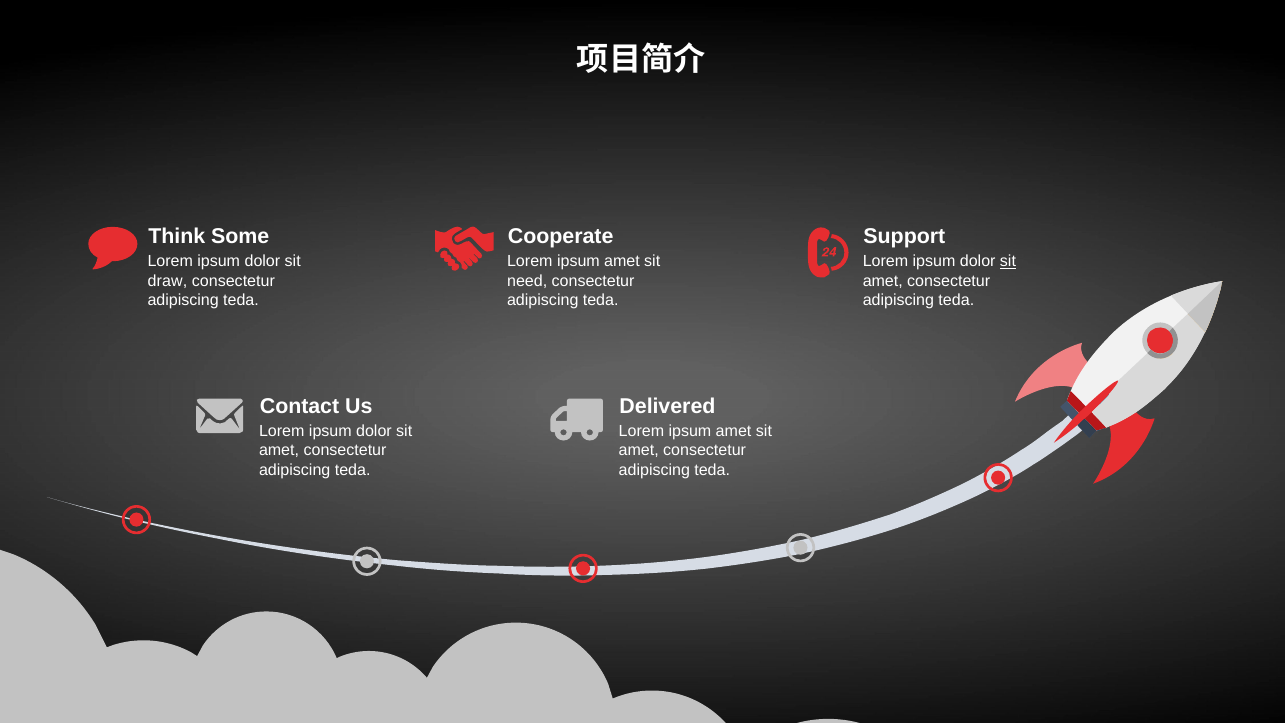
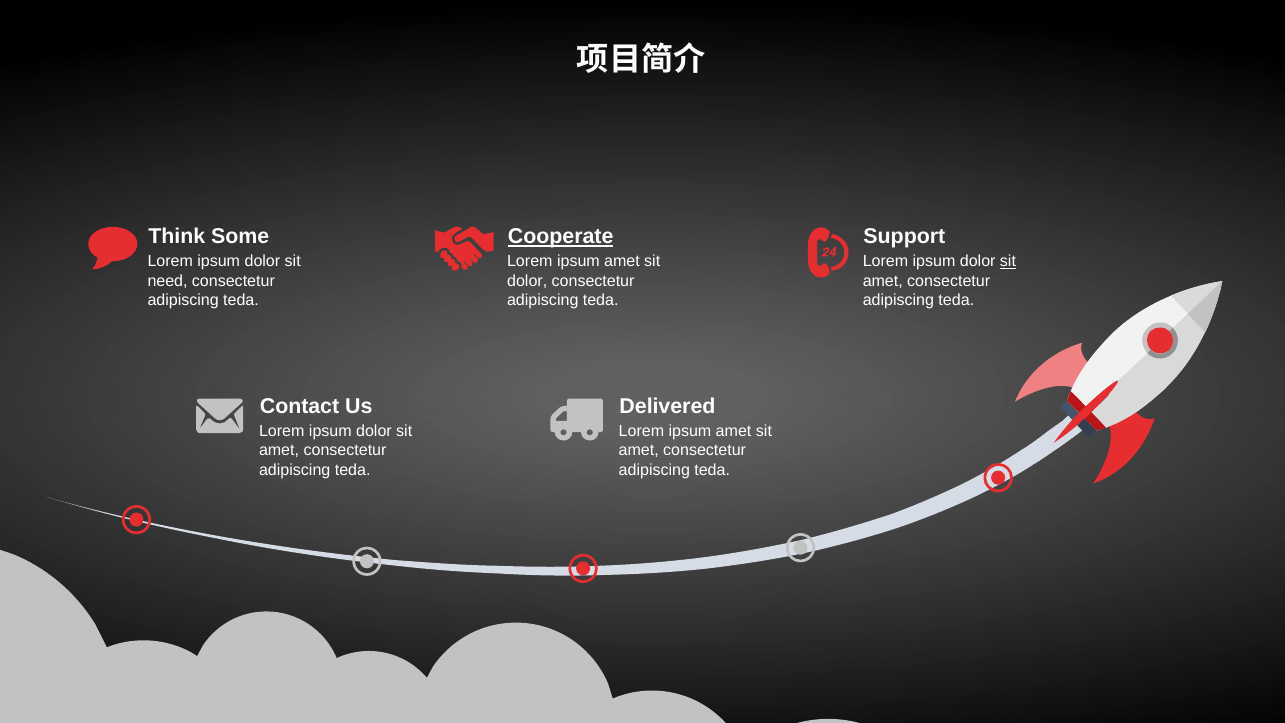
Cooperate underline: none -> present (561, 237)
draw: draw -> need (168, 281)
need: need -> dolor (527, 281)
